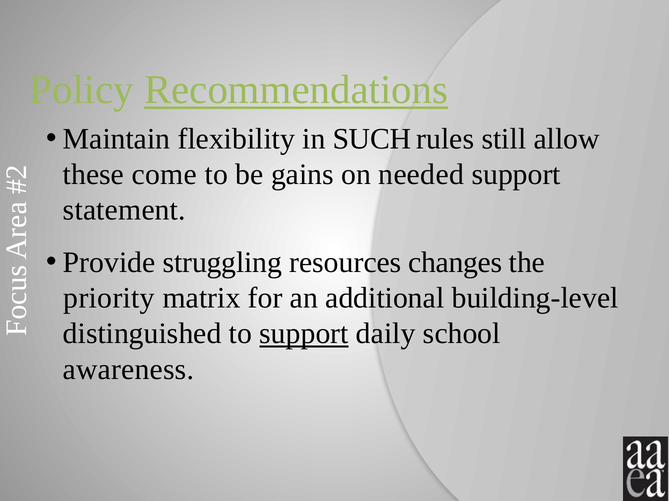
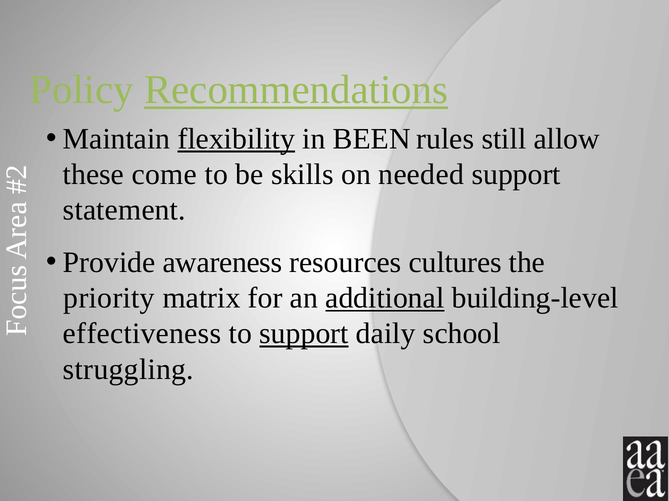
flexibility underline: none -> present (236, 139)
SUCH: SUCH -> BEEN (372, 139)
gains: gains -> skills (302, 175)
struggling: struggling -> awareness (222, 263)
changes: changes -> cultures (455, 263)
additional underline: none -> present (385, 299)
distinguished: distinguished -> effectiveness (142, 334)
awareness: awareness -> struggling (128, 370)
